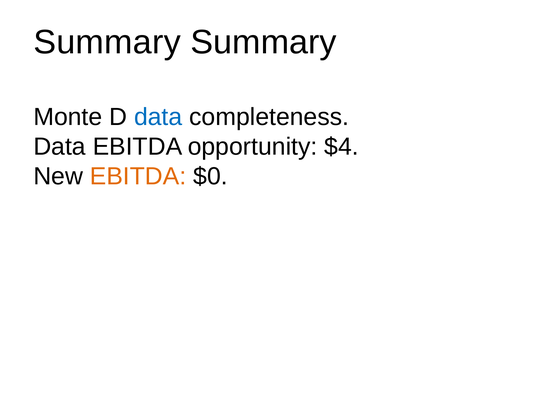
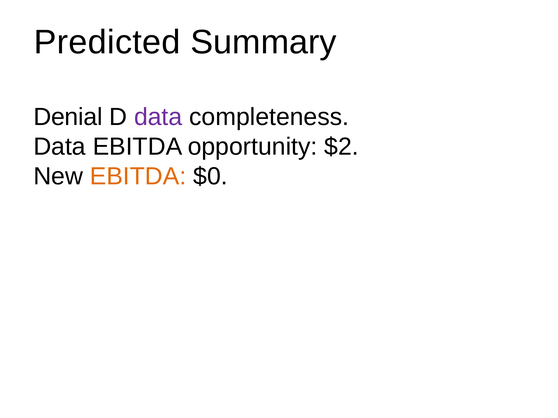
Summary: Summary -> Predicted (107, 42)
Monte: Monte -> Denial (68, 117)
data colour: blue -> purple (158, 117)
$4: $4 -> $2 (341, 147)
